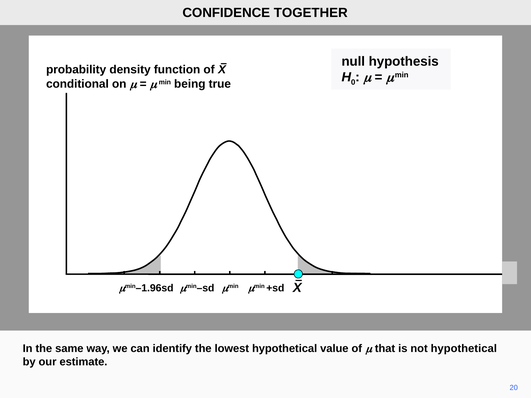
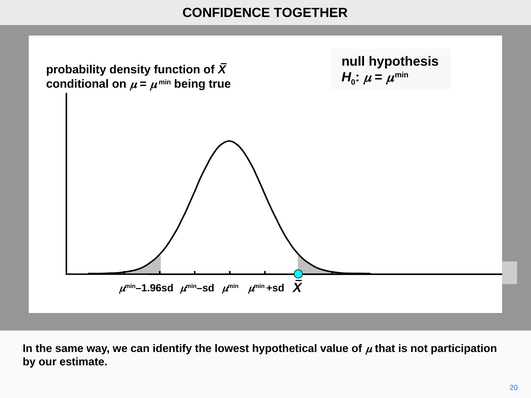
not hypothetical: hypothetical -> participation (464, 349)
